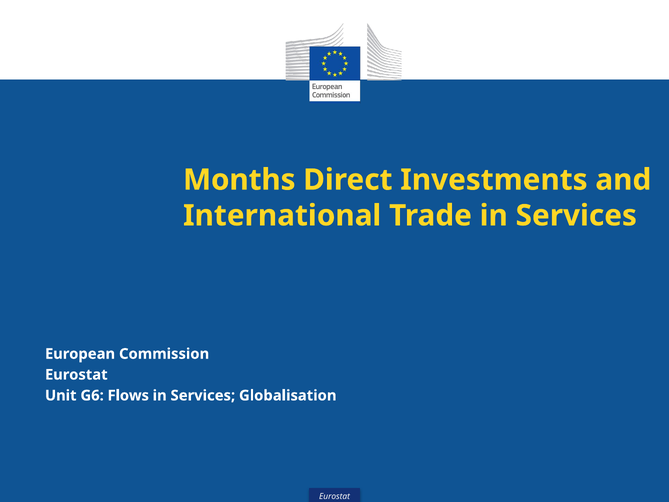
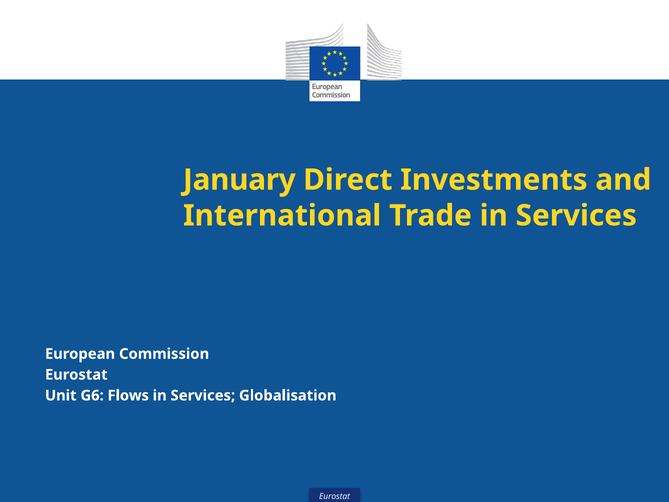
Months: Months -> January (239, 180)
